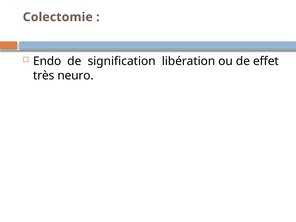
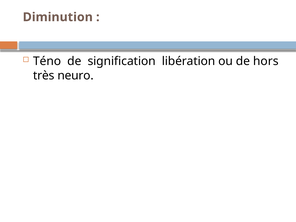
Colectomie: Colectomie -> Diminution (58, 17)
Endo: Endo -> Téno (47, 61)
effet: effet -> hors (266, 61)
